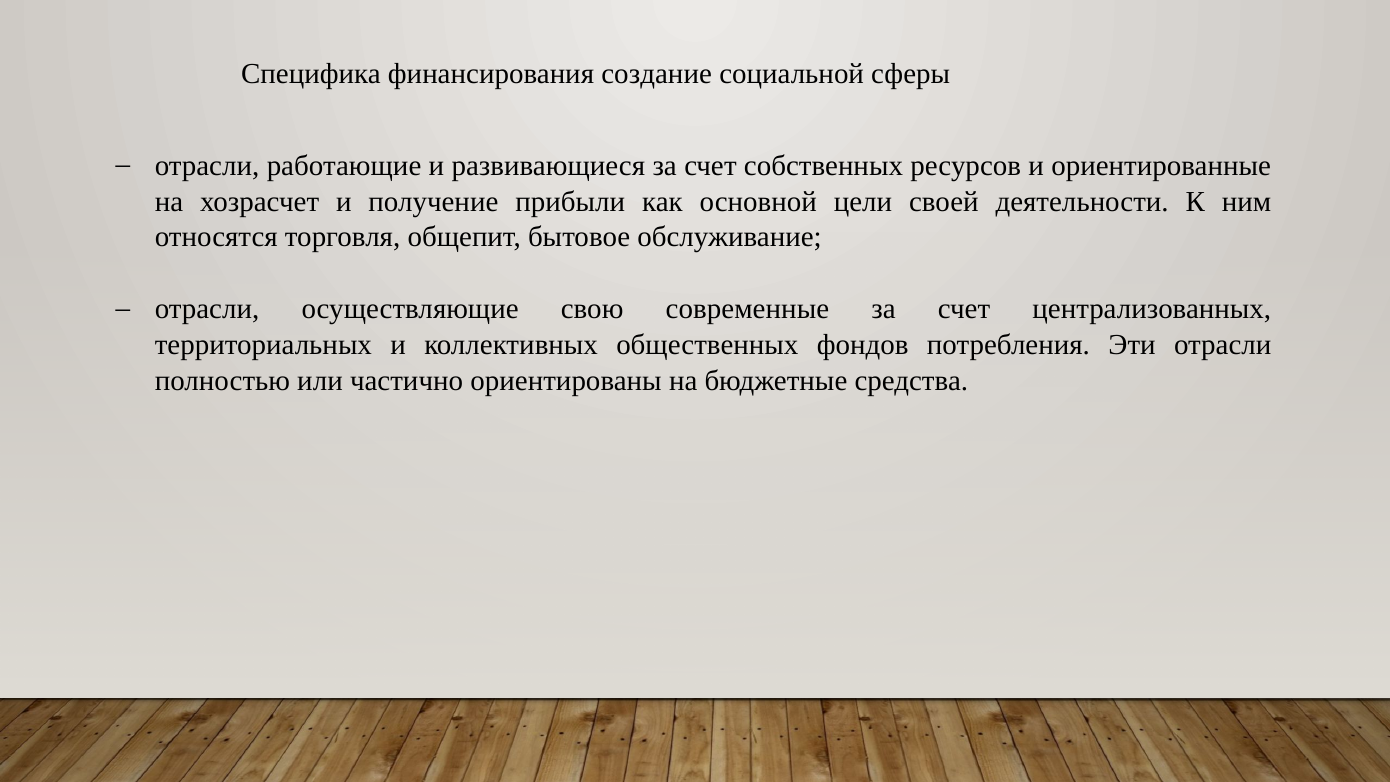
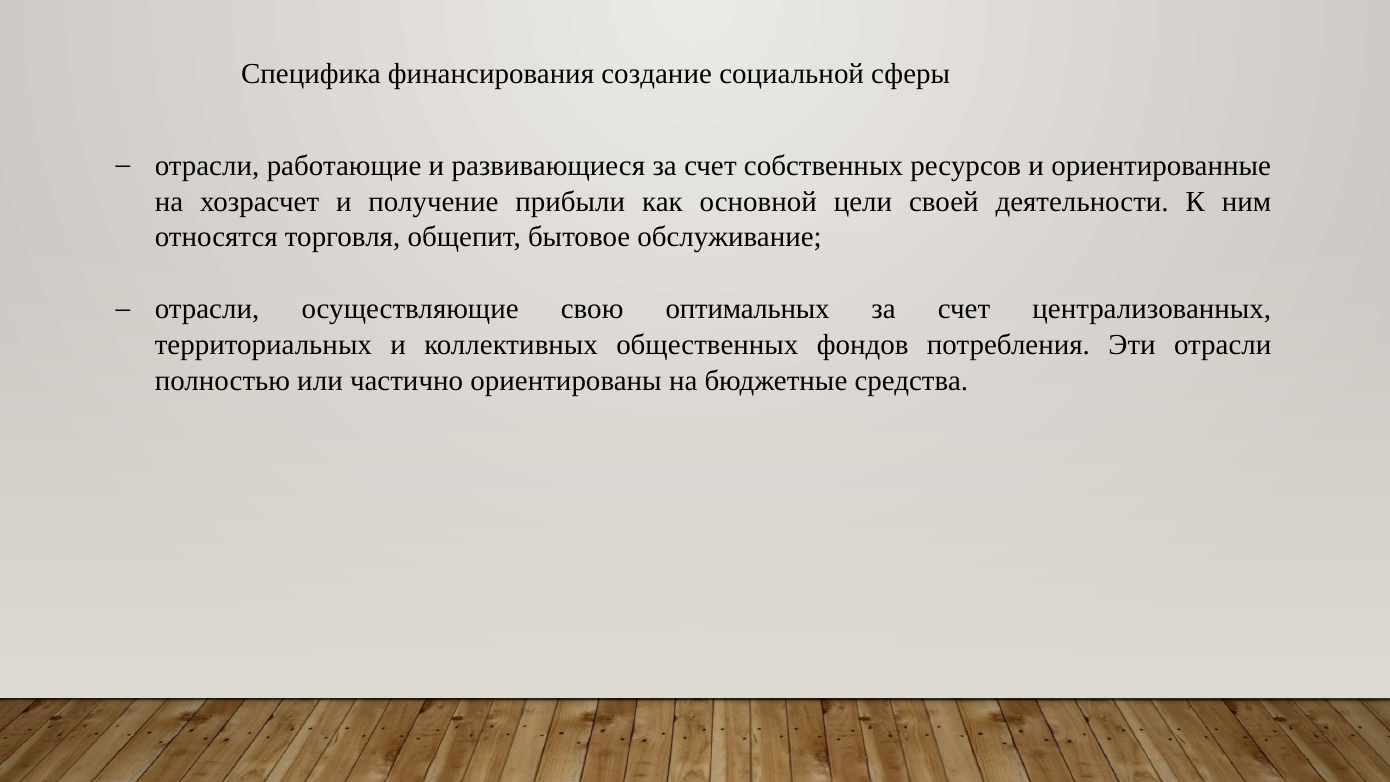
современные: современные -> оптимальных (748, 309)
